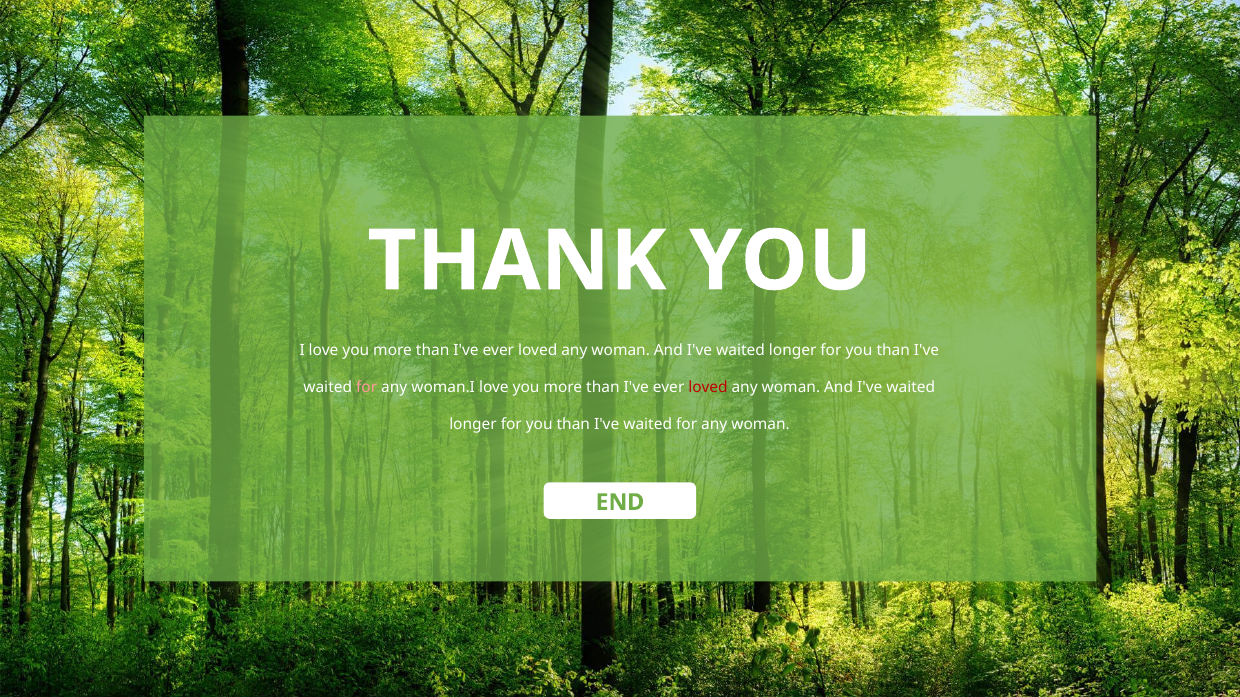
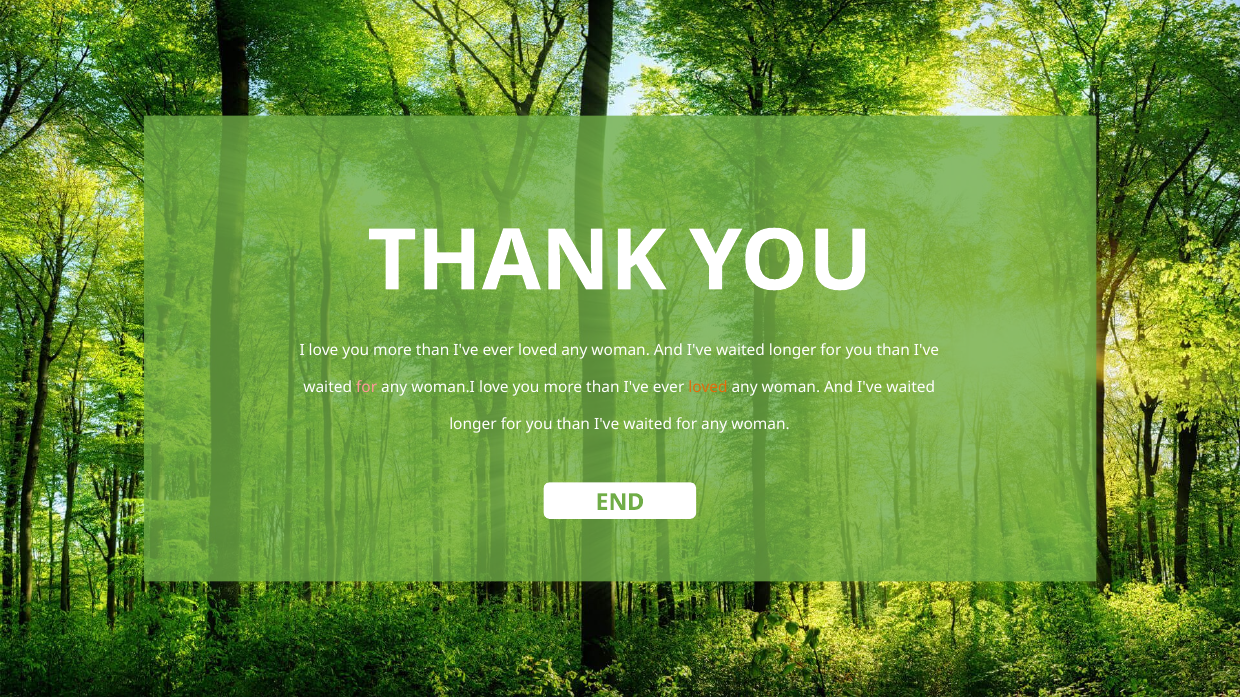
loved colour: red -> orange (708, 388)
